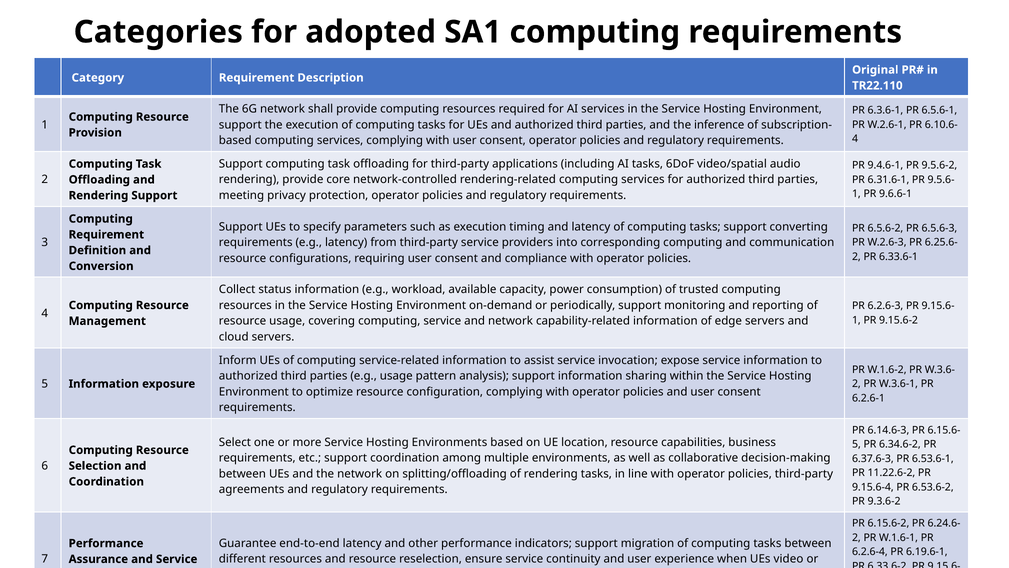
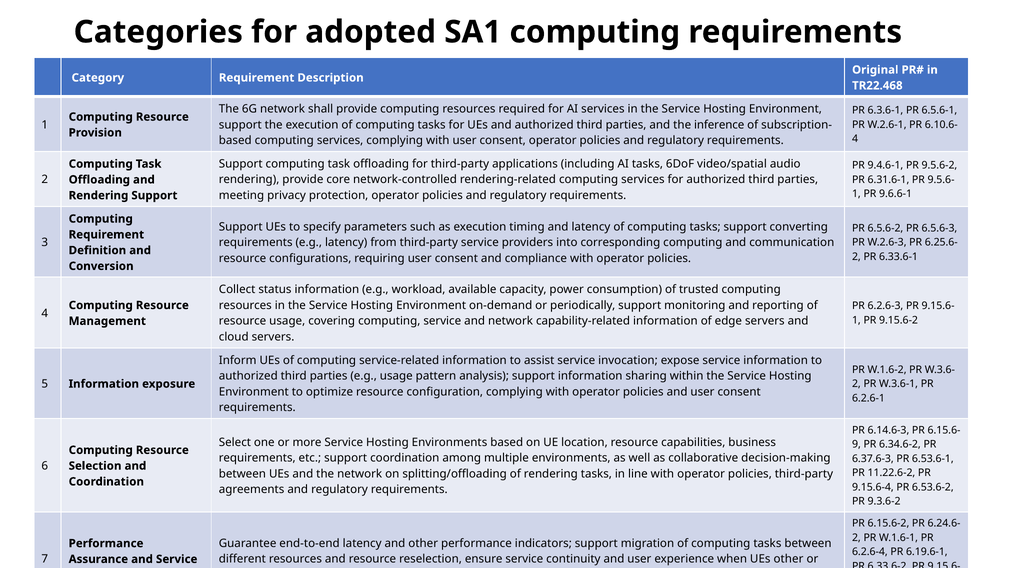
TR22.110: TR22.110 -> TR22.468 (877, 86)
5: 5 -> 9 (856, 444)
UEs video: video -> other (788, 559)
